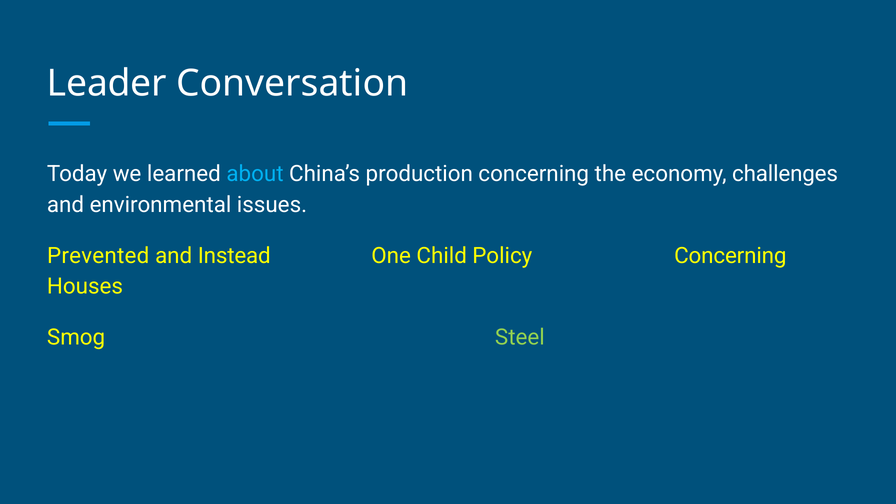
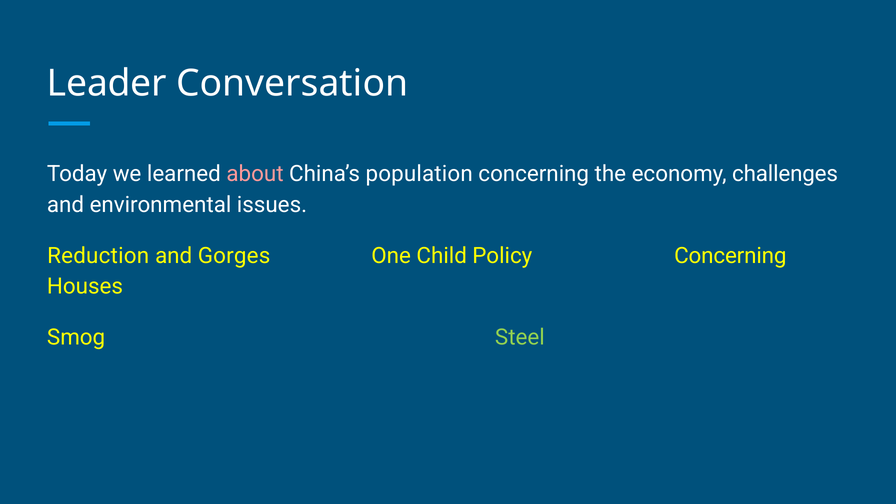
about colour: light blue -> pink (255, 174)
production: production -> population (419, 174)
Prevented: Prevented -> Reduction (98, 256)
Instead: Instead -> Gorges (234, 256)
